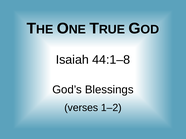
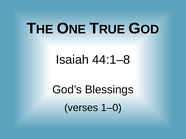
1–2: 1–2 -> 1–0 (111, 108)
